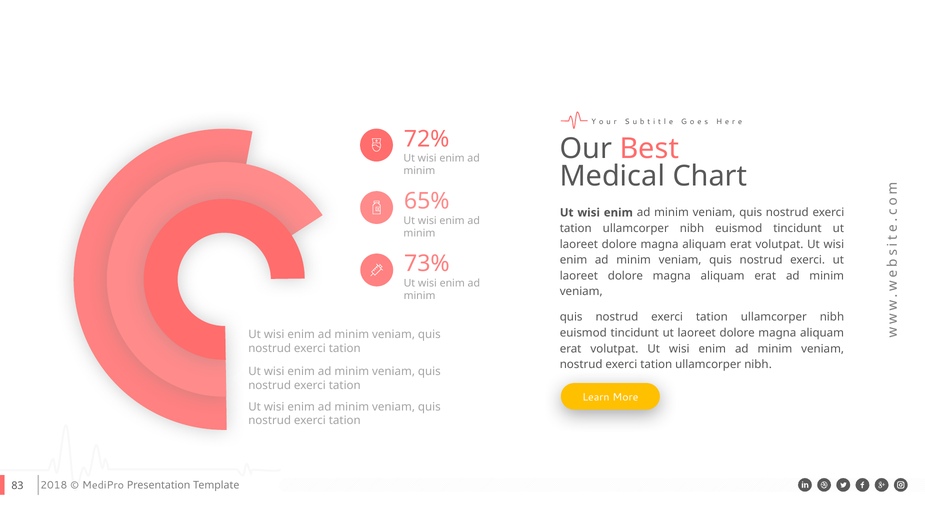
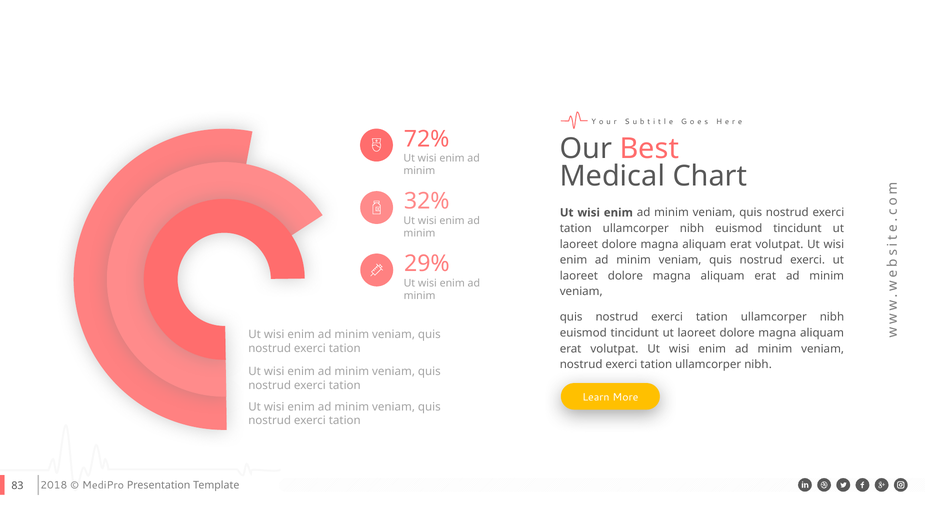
65%: 65% -> 32% (427, 201)
73%: 73% -> 29% (427, 264)
